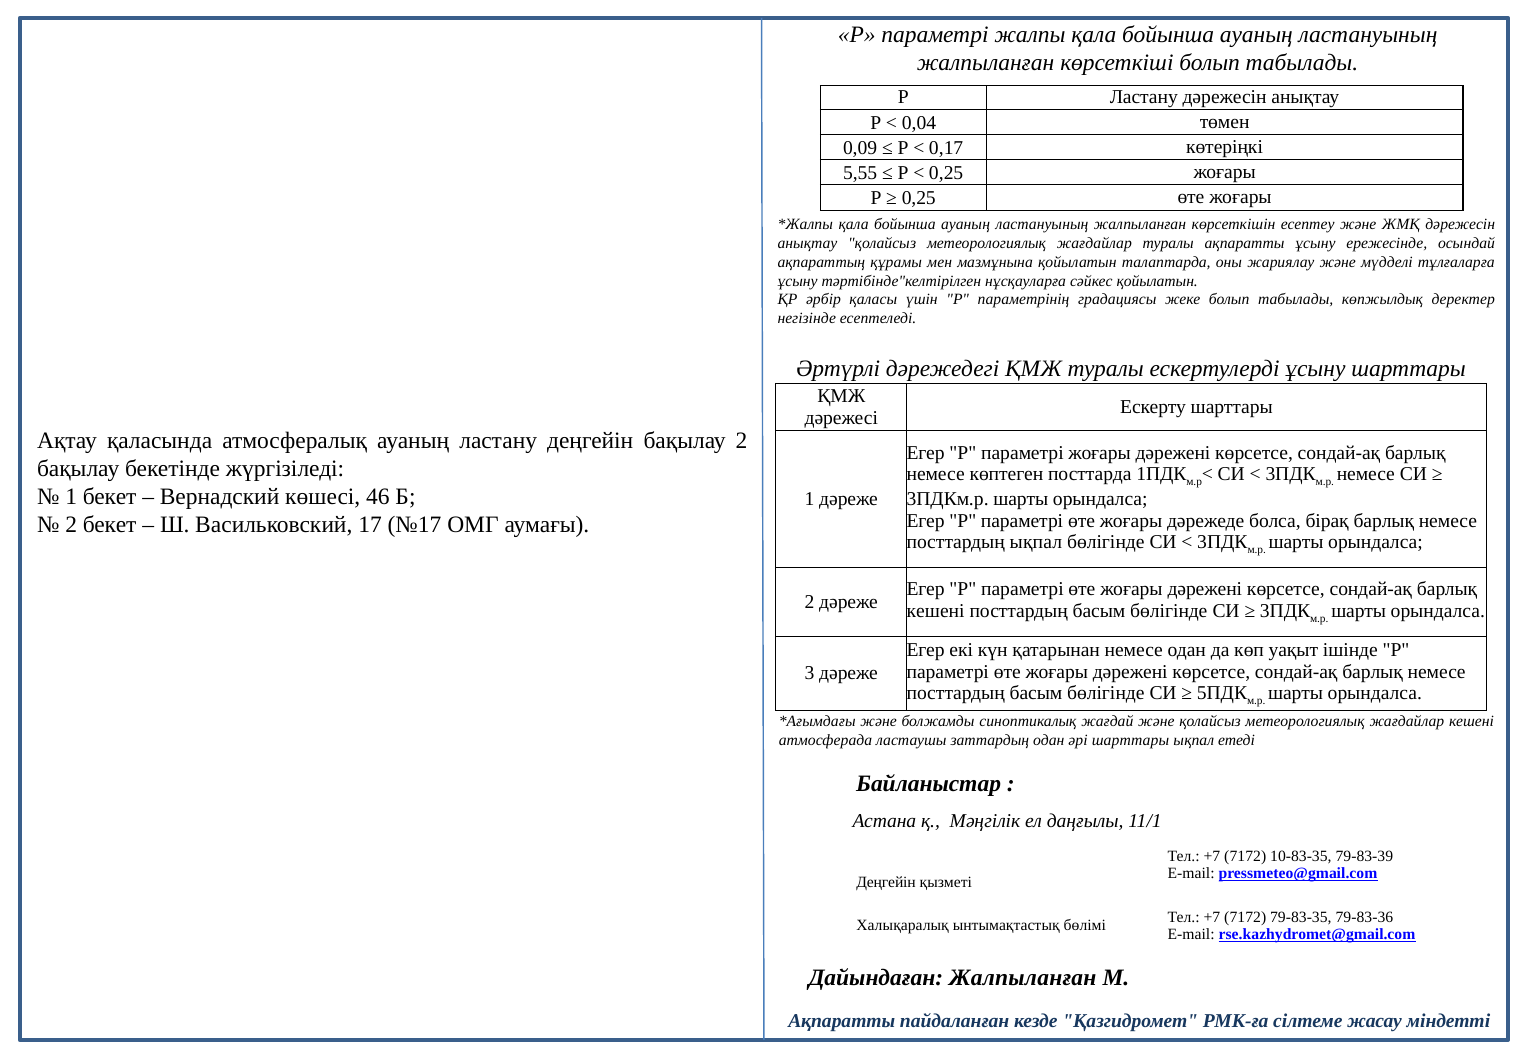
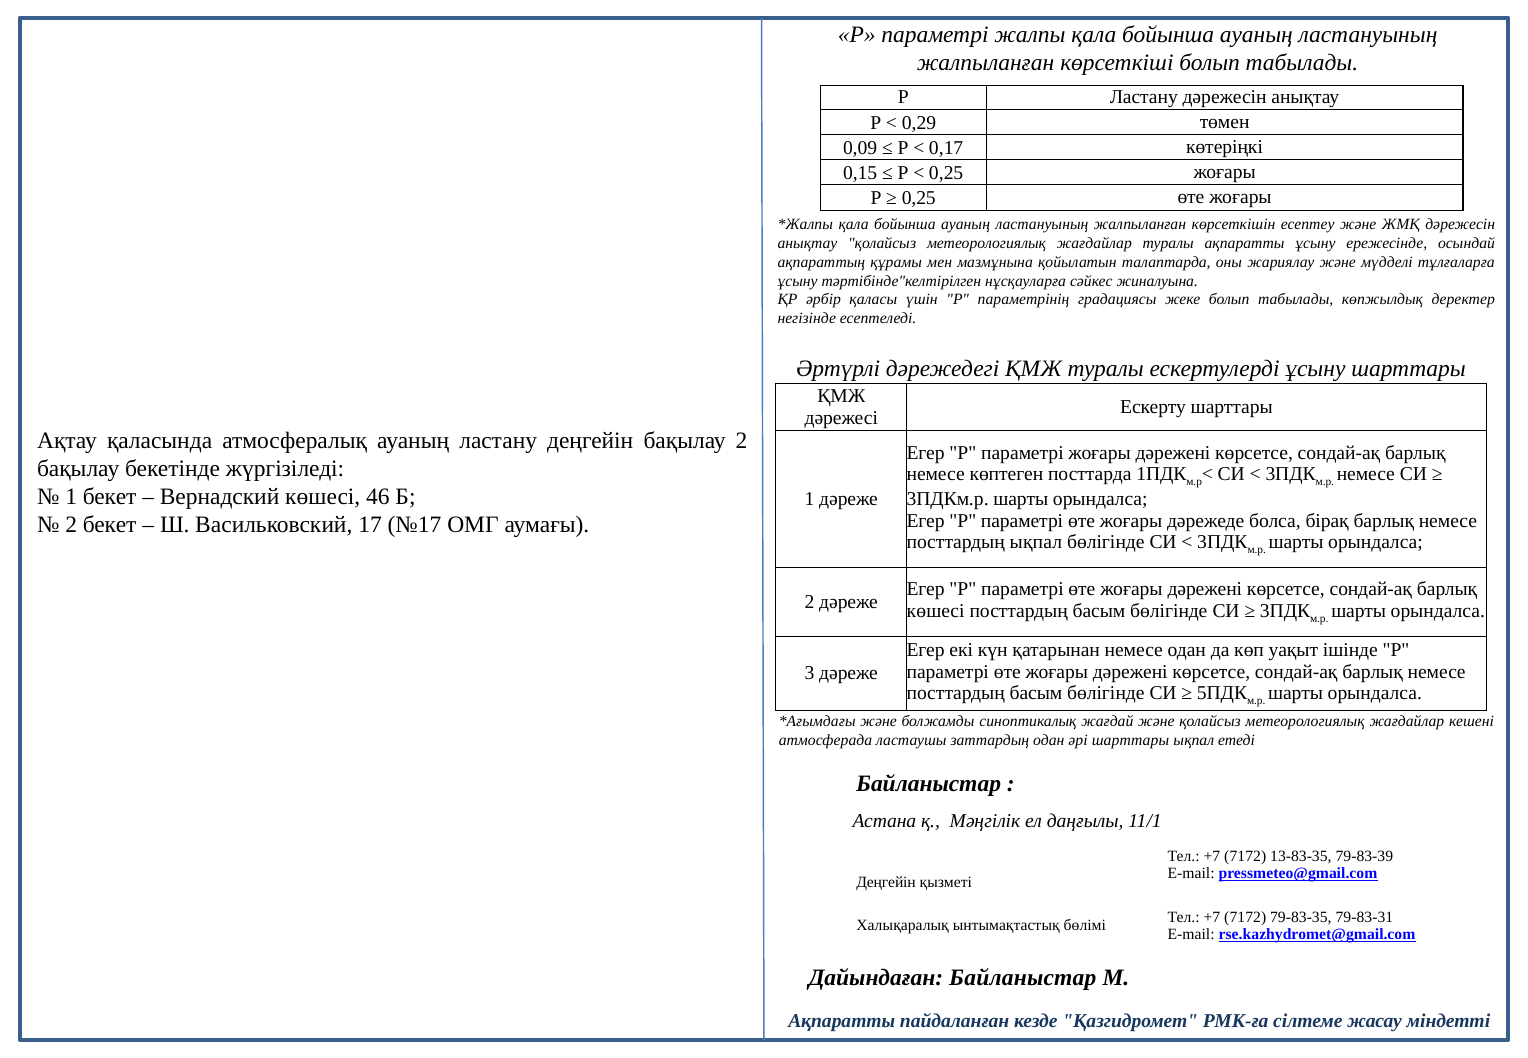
0,04: 0,04 -> 0,29 (919, 123)
5,55: 5,55 -> 0,15 (860, 173)
сәйкес қойылатын: қойылатын -> жиналуына (1157, 281)
кешені: кешені -> көшесі (936, 611)
10-83-35: 10-83-35 -> 13-83-35 (1301, 856)
79-83-36: 79-83-36 -> 79-83-31 (1364, 917)
Дайындаған Жалпыланған: Жалпыланған -> Байланыстар (1023, 978)
